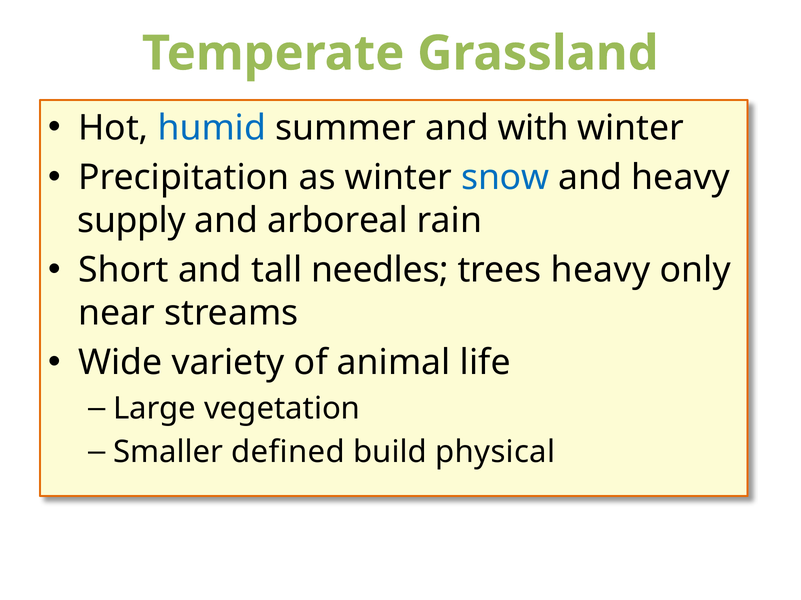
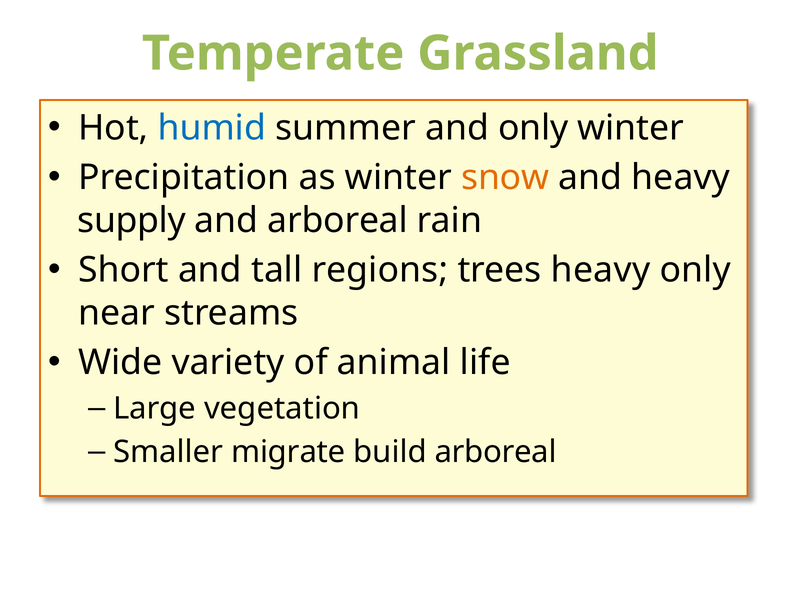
and with: with -> only (533, 128)
snow colour: blue -> orange (505, 178)
needles: needles -> regions (380, 271)
defined: defined -> migrate (288, 453)
build physical: physical -> arboreal (496, 453)
